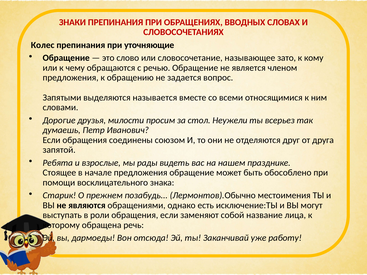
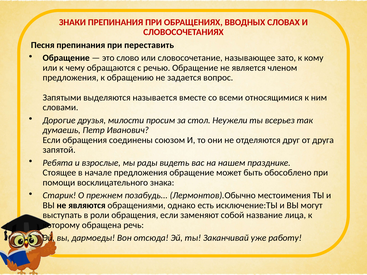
Колес: Колес -> Песня (43, 45)
уточняющие: уточняющие -> переставить (149, 45)
